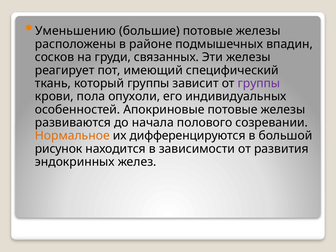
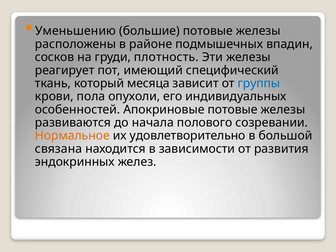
связанных: связанных -> плотность (166, 57)
который группы: группы -> месяца (148, 83)
группы colour: purple -> blue (259, 83)
дифференцируются: дифференцируются -> удовлетворительно (188, 136)
рисунок: рисунок -> связана (59, 149)
